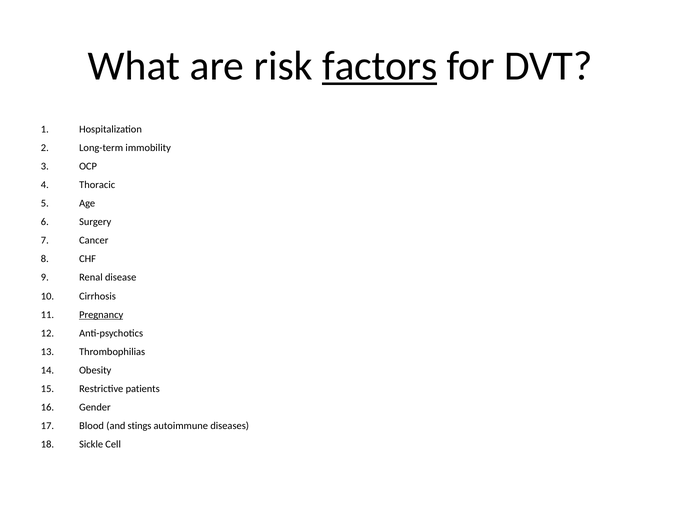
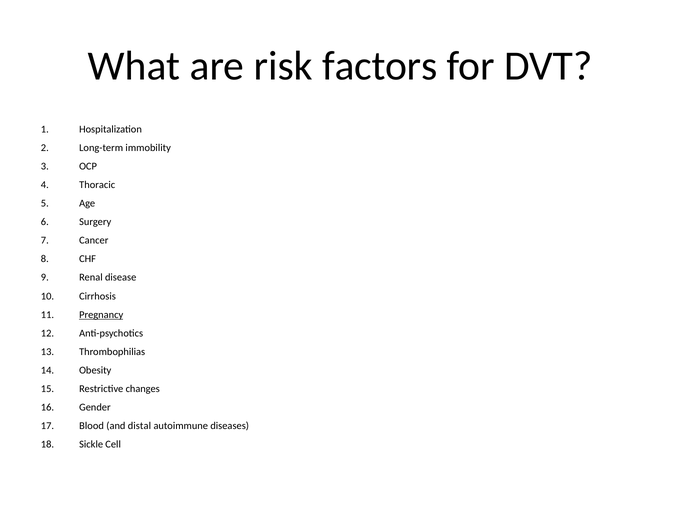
factors underline: present -> none (380, 66)
patients: patients -> changes (143, 389)
stings: stings -> distal (139, 426)
